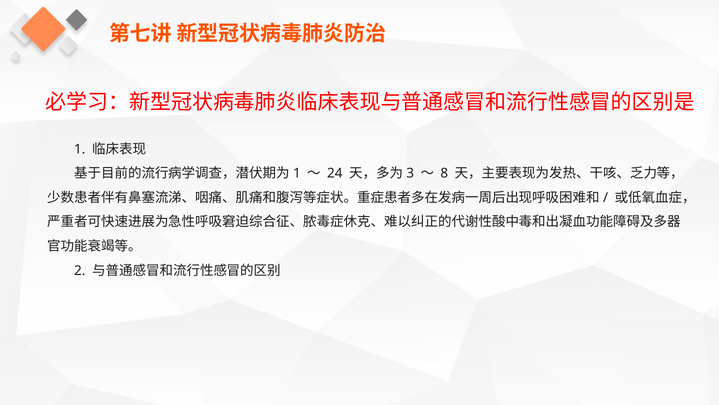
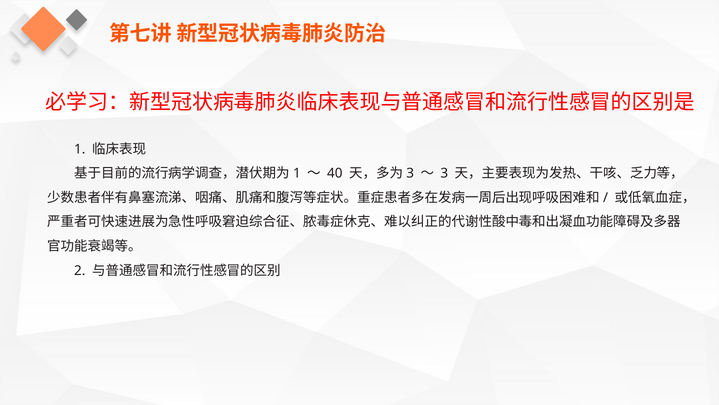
24: 24 -> 40 (335, 173)
8: 8 -> 3 (444, 173)
